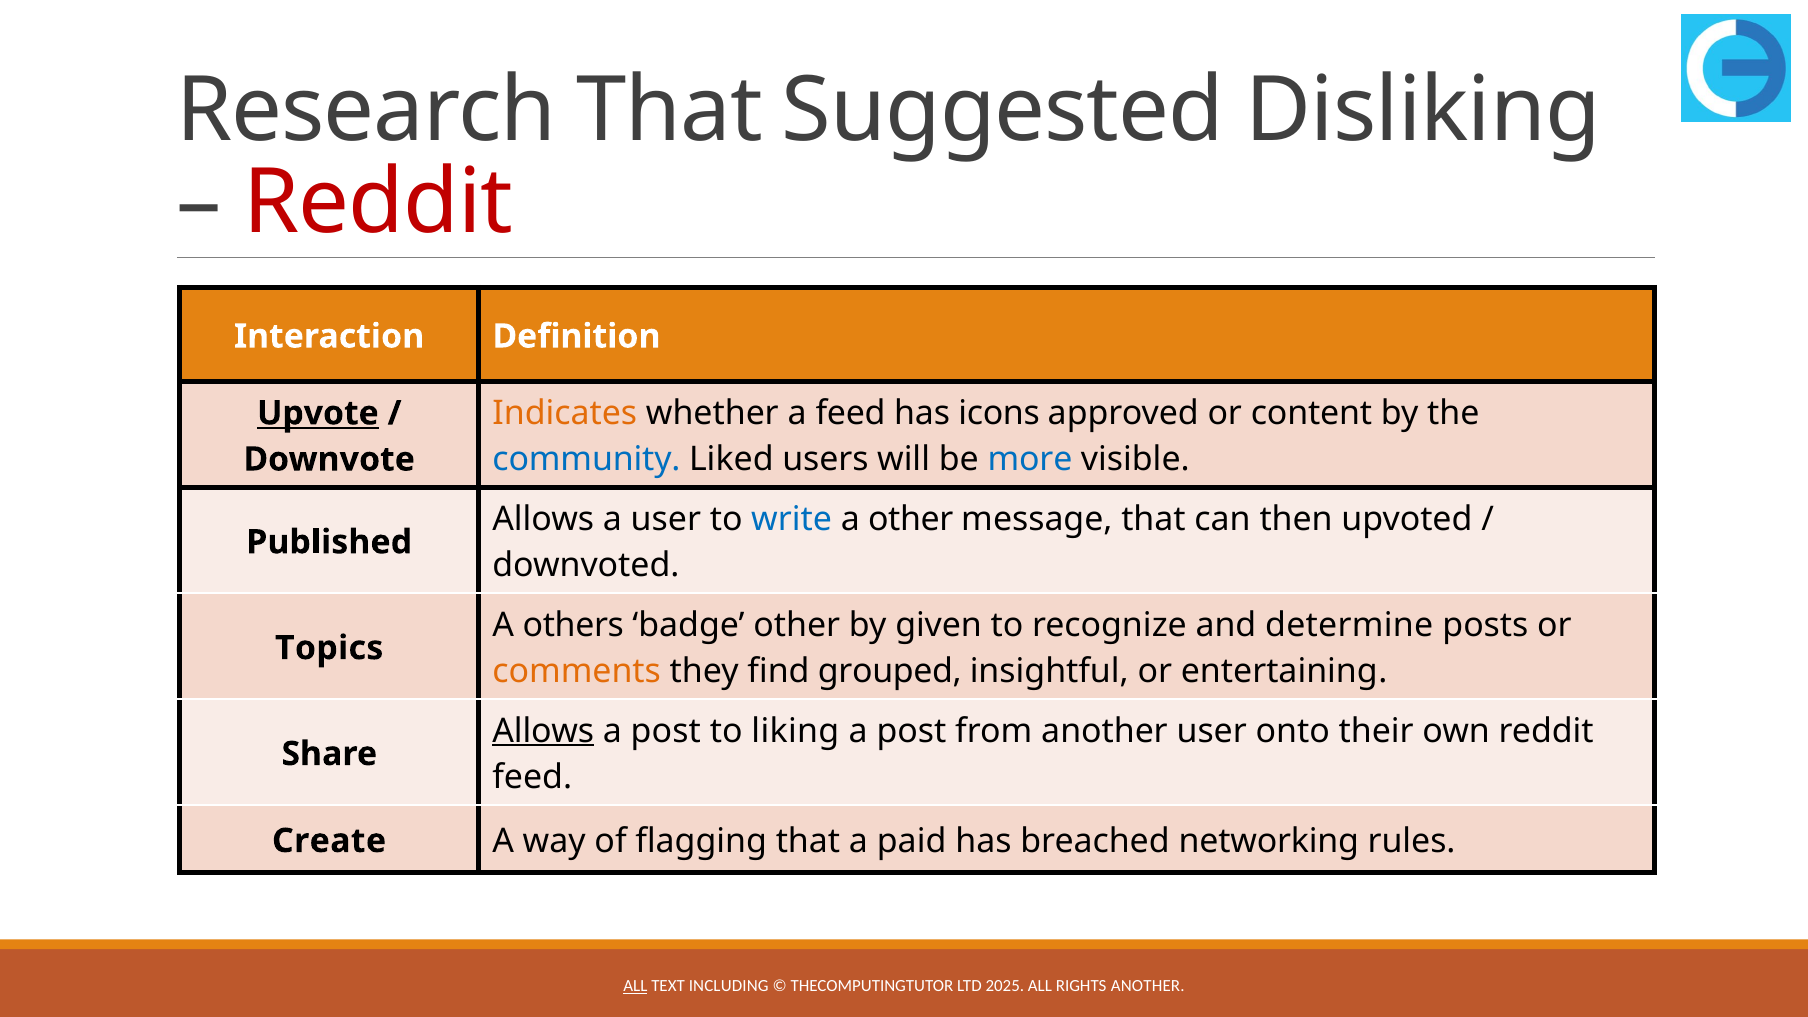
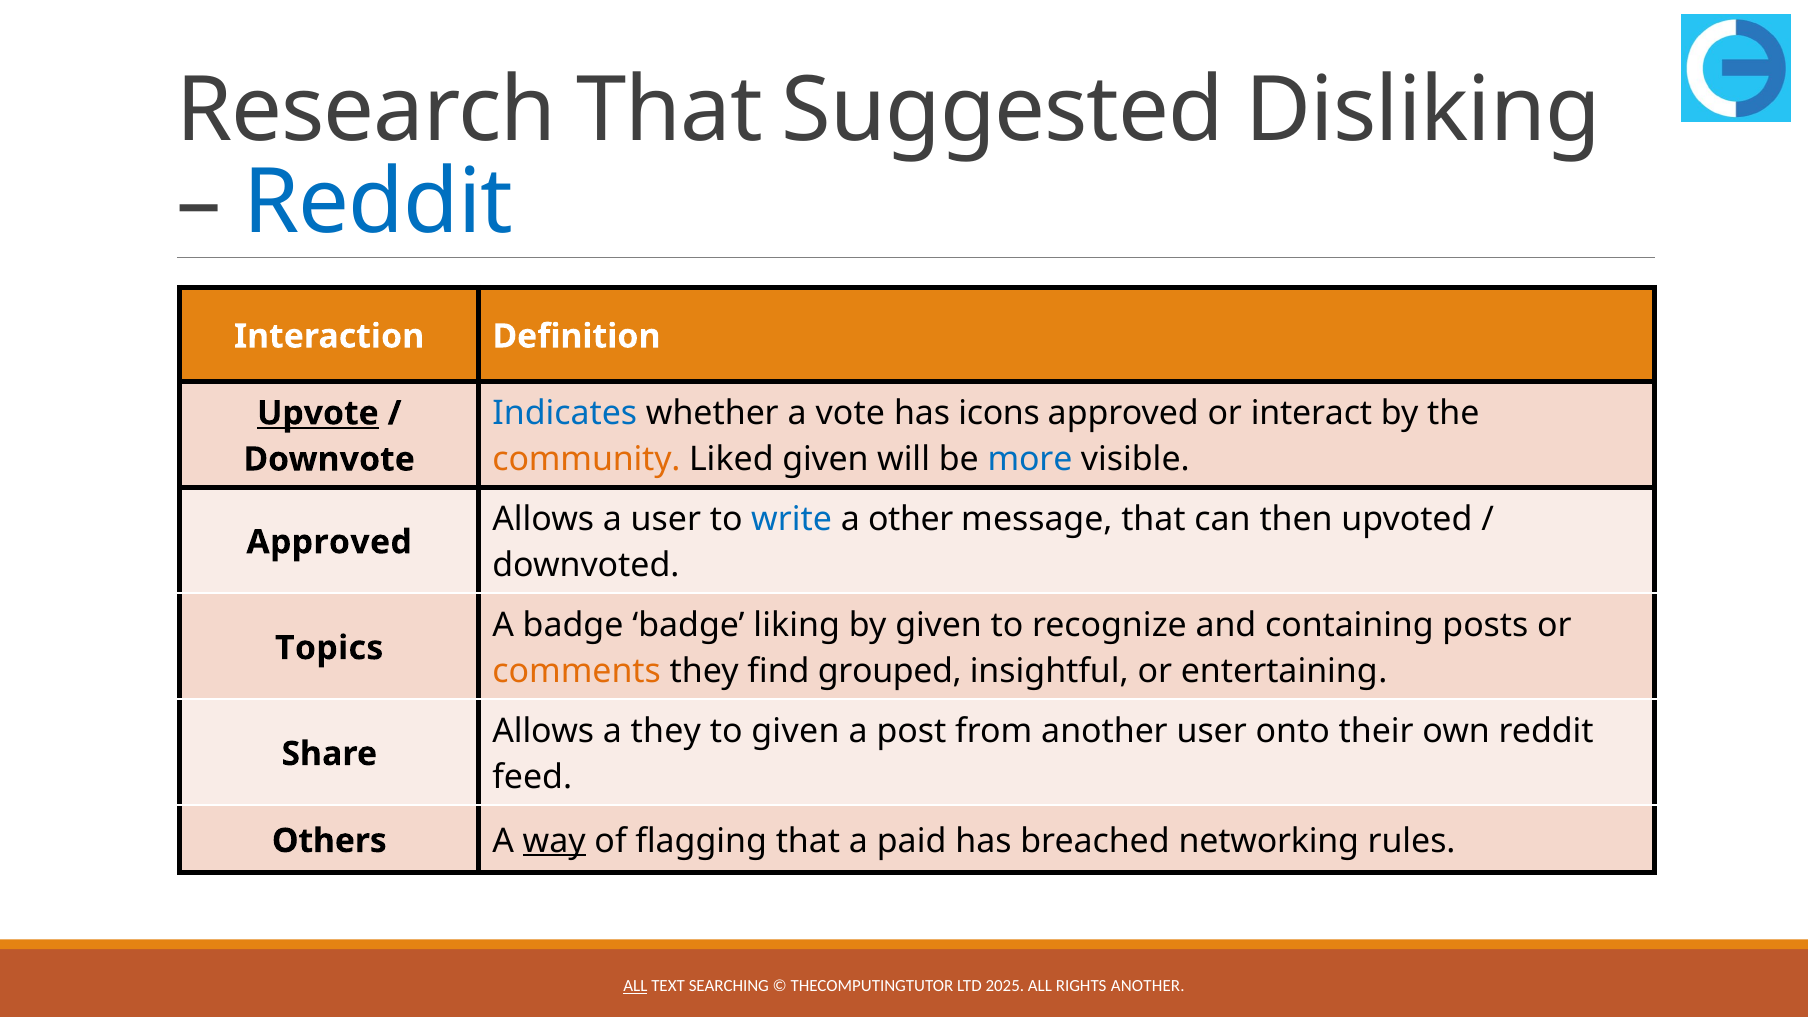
Reddit colour: red -> blue (378, 203)
Indicates colour: orange -> blue (565, 413)
a feed: feed -> vote (850, 413)
content: content -> interact (1311, 413)
community colour: blue -> orange (586, 459)
Liked users: users -> given (825, 459)
Published: Published -> Approved (329, 542)
A others: others -> badge (573, 625)
badge other: other -> liking (797, 625)
determine: determine -> containing (1349, 625)
Allows underline: present -> none (543, 731)
post: post -> they (666, 731)
to liking: liking -> given (795, 731)
Create: Create -> Others (329, 841)
way underline: none -> present (554, 841)
INCLUDING: INCLUDING -> SEARCHING (729, 986)
